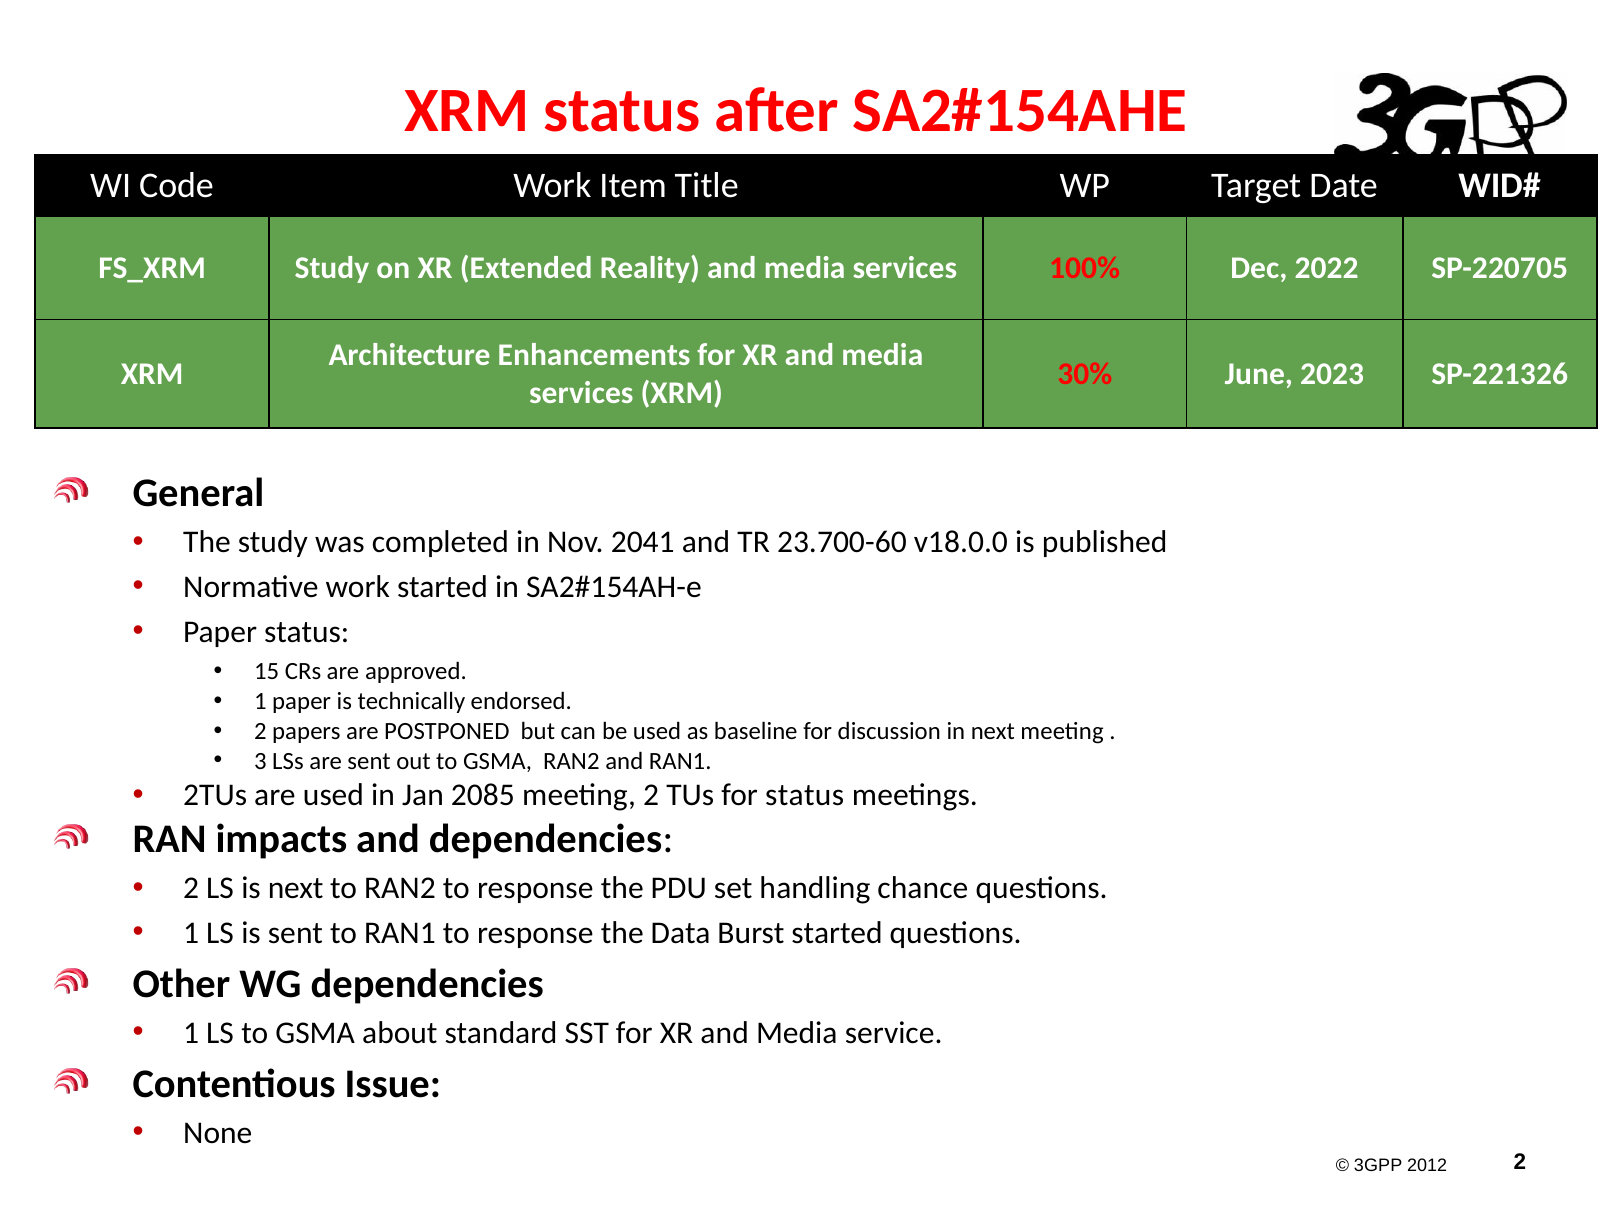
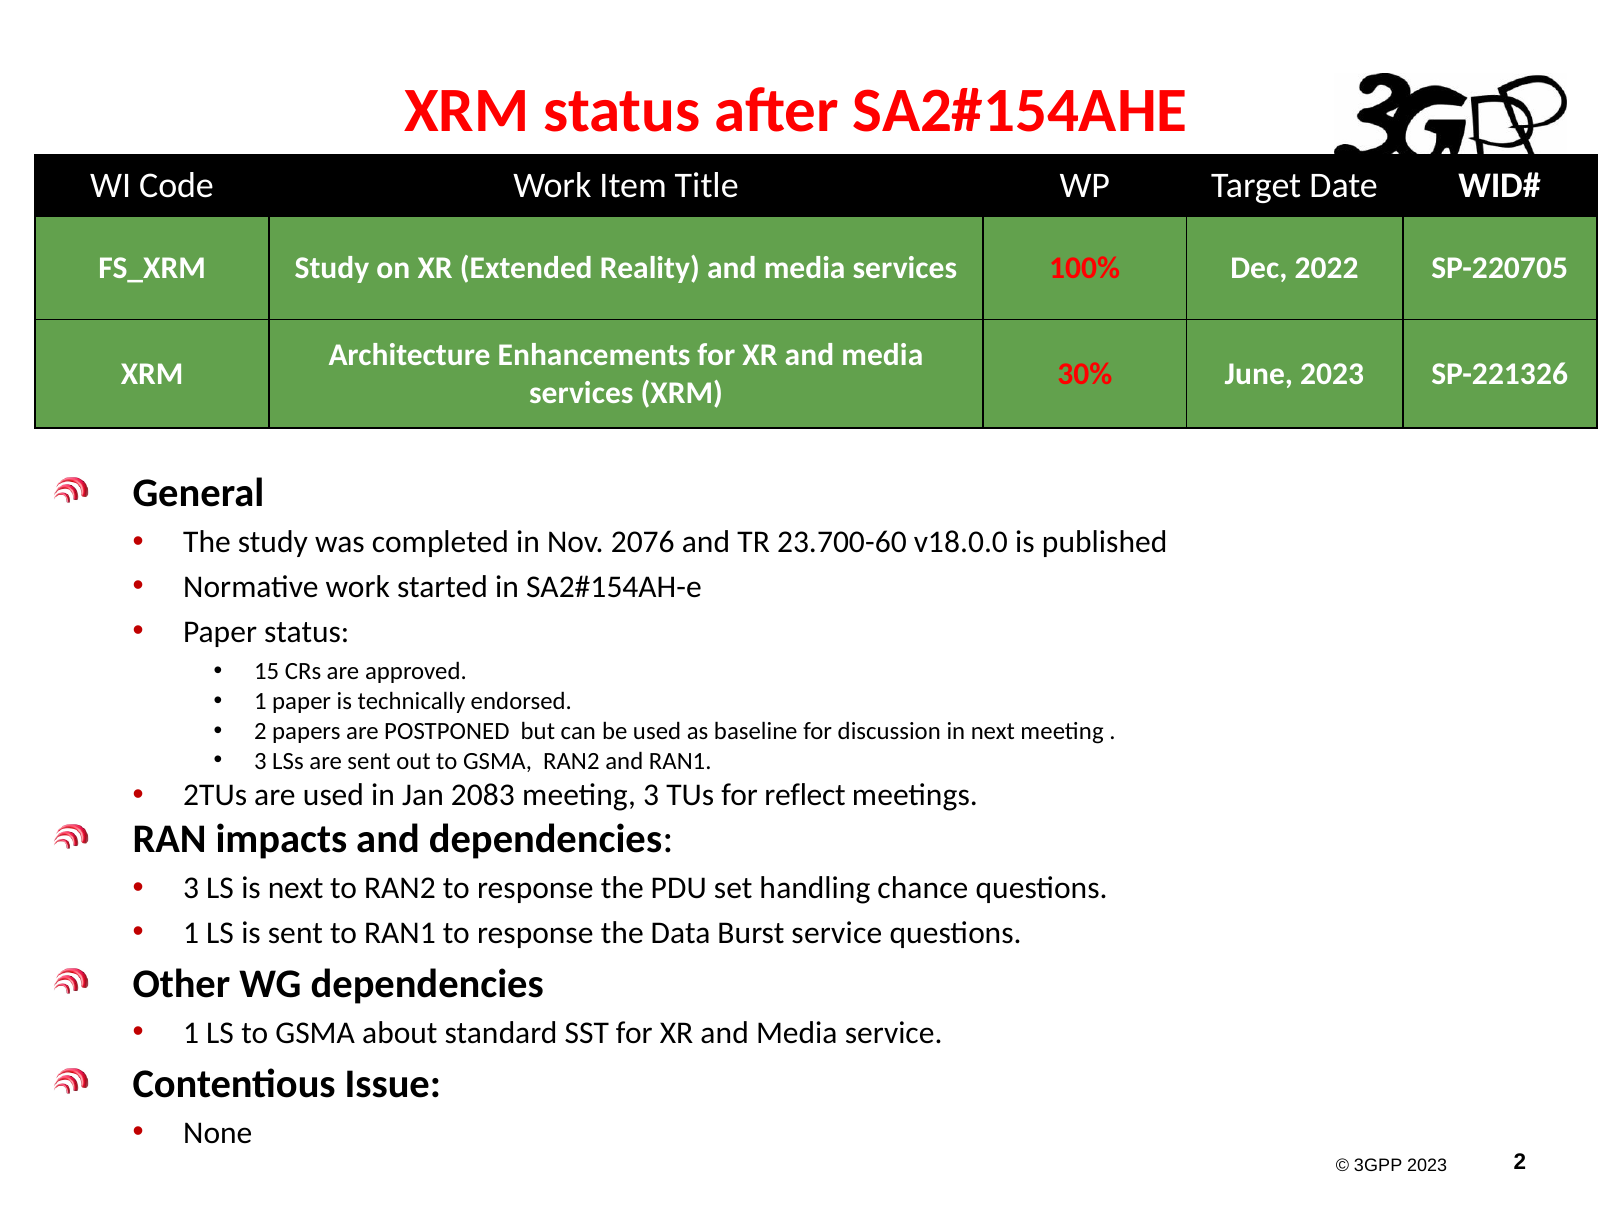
2041: 2041 -> 2076 (643, 542)
2085: 2085 -> 2083 (483, 795)
meeting 2: 2 -> 3 (651, 795)
for status: status -> reflect (805, 795)
2: 2 -> 3 (191, 888)
Burst started: started -> service (837, 933)
2012: 2012 -> 2023 (1427, 1166)
